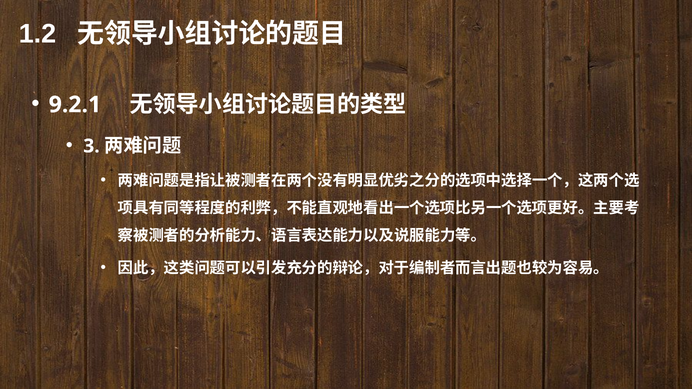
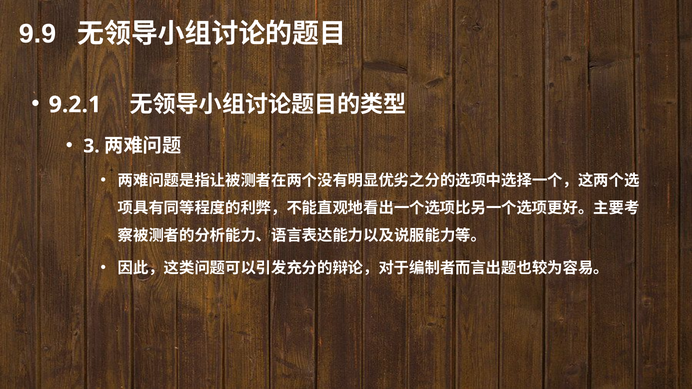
1.2: 1.2 -> 9.9 (37, 34)
